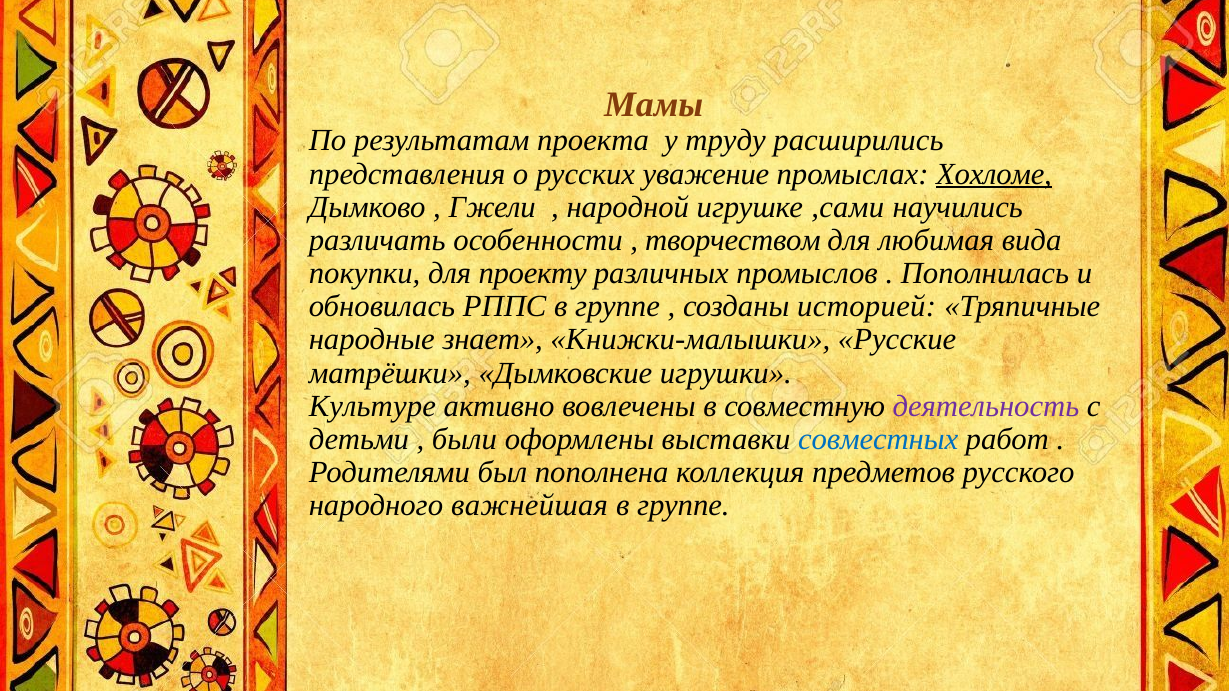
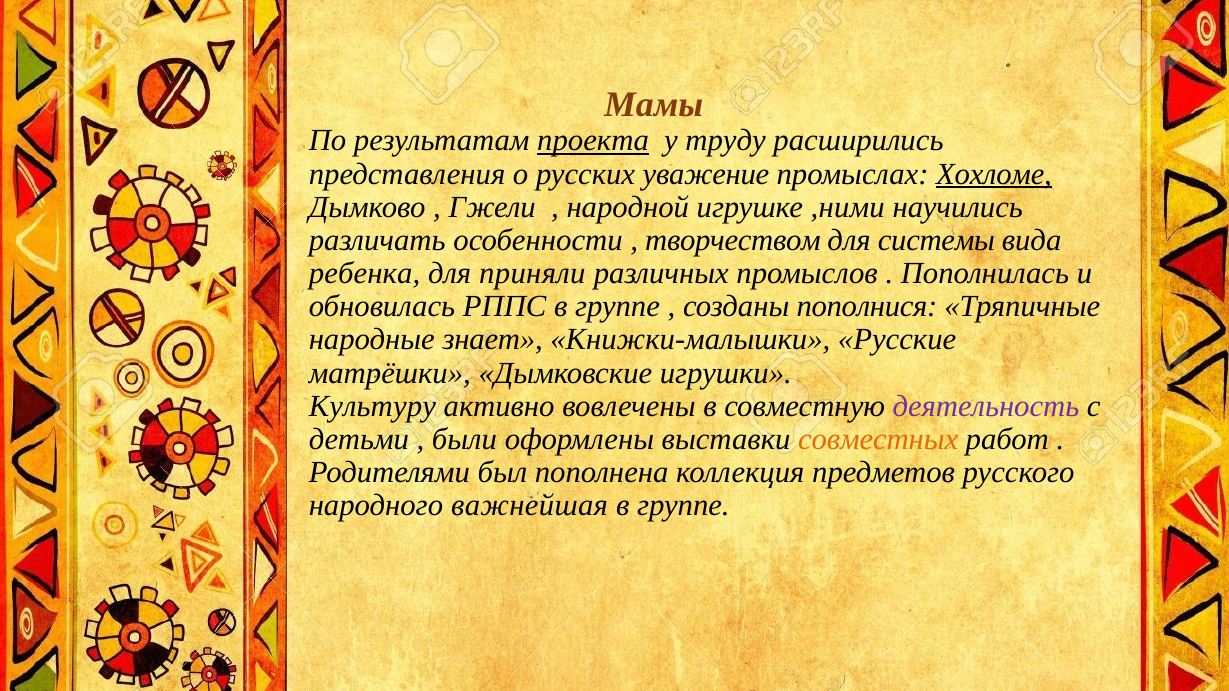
проекта underline: none -> present (593, 141)
,сами: ,сами -> ,ними (848, 207)
любимая: любимая -> системы (936, 240)
покупки: покупки -> ребенка (365, 274)
проекту: проекту -> приняли (532, 274)
историей: историей -> пополнися (867, 307)
Культуре: Культуре -> Культуру (372, 406)
совместных colour: blue -> orange (878, 439)
